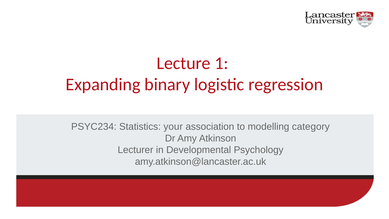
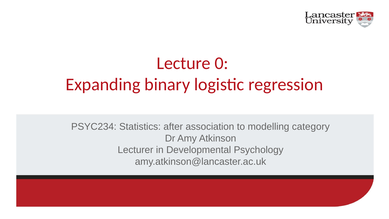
1: 1 -> 0 (221, 63)
your: your -> after (173, 127)
